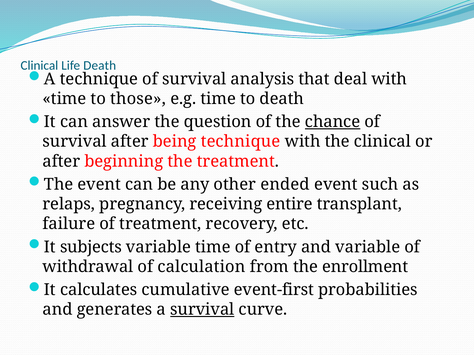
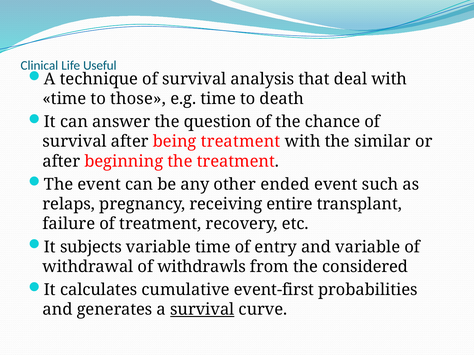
Life Death: Death -> Useful (100, 66)
chance underline: present -> none (333, 122)
being technique: technique -> treatment (241, 142)
the clinical: clinical -> similar (382, 142)
calculation: calculation -> withdrawls (202, 267)
enrollment: enrollment -> considered (365, 267)
